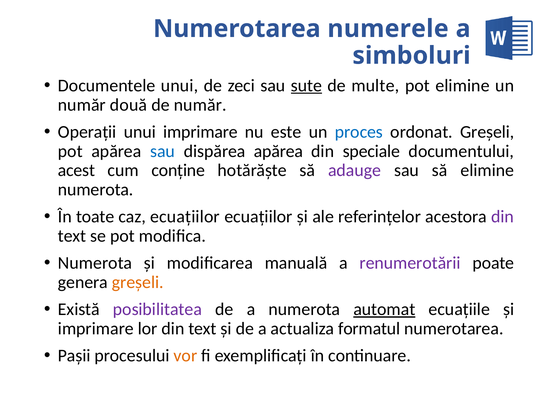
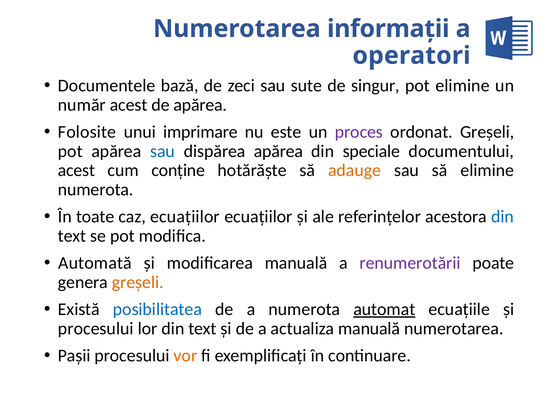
numerele: numerele -> informații (388, 29)
simboluri: simboluri -> operatori (411, 56)
Documentele unui: unui -> bază (180, 86)
sute underline: present -> none (306, 86)
multe: multe -> singur (375, 86)
număr două: două -> acest (129, 105)
de număr: număr -> apărea (200, 105)
Operații: Operații -> Folosite (87, 132)
proces colour: blue -> purple (359, 132)
adauge colour: purple -> orange (355, 171)
din colour: purple -> blue (503, 217)
Numerota: Numerota -> Automată (95, 263)
posibilitatea colour: purple -> blue (157, 310)
imprimare: imprimare -> procesului (96, 329)
actualiza formatul: formatul -> manuală (369, 329)
